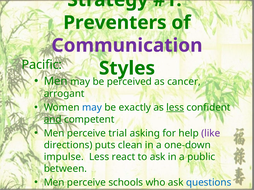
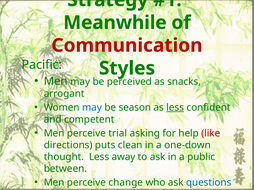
Preventers: Preventers -> Meanwhile (115, 23)
Communication colour: purple -> red (127, 46)
cancer: cancer -> snacks (184, 82)
exactly: exactly -> season (135, 108)
and underline: present -> none (53, 120)
like colour: purple -> red (211, 134)
impulse: impulse -> thought (64, 157)
react: react -> away (124, 157)
schools: schools -> change (126, 183)
